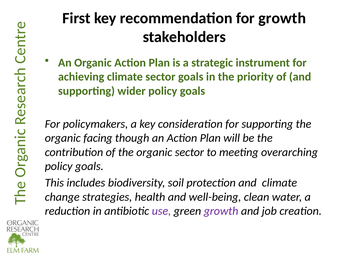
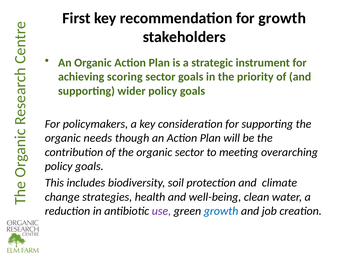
achieving climate: climate -> scoring (125, 77)
facing: facing -> needs (98, 138)
growth colour: purple -> blue (221, 211)
